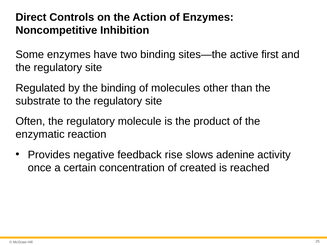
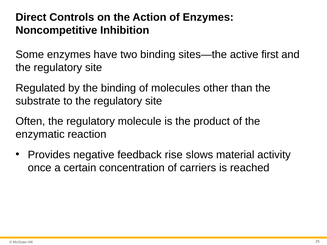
adenine: adenine -> material (235, 155)
created: created -> carriers (198, 168)
